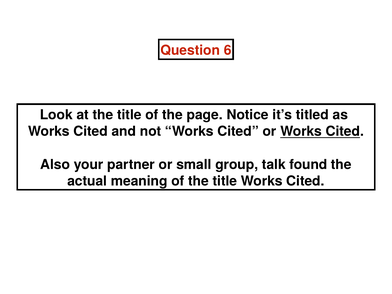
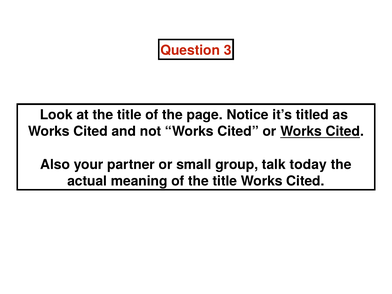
6: 6 -> 3 (228, 50)
found: found -> today (308, 164)
